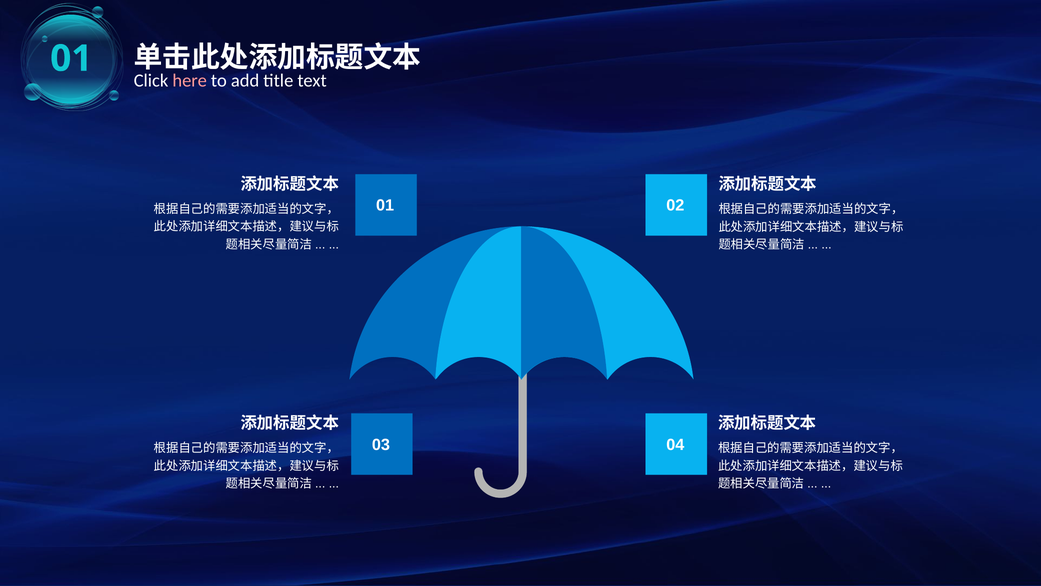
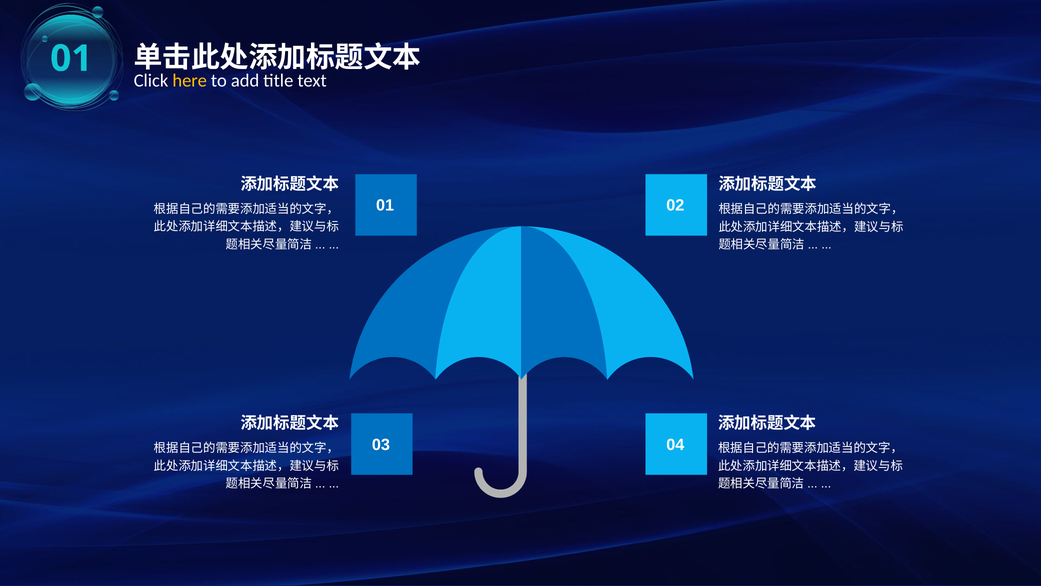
here colour: pink -> yellow (190, 81)
